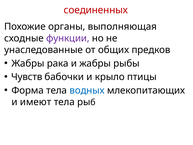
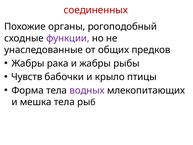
выполняющая: выполняющая -> рогоподобный (122, 27)
водных colour: blue -> purple (87, 90)
имеют: имеют -> мешка (36, 102)
